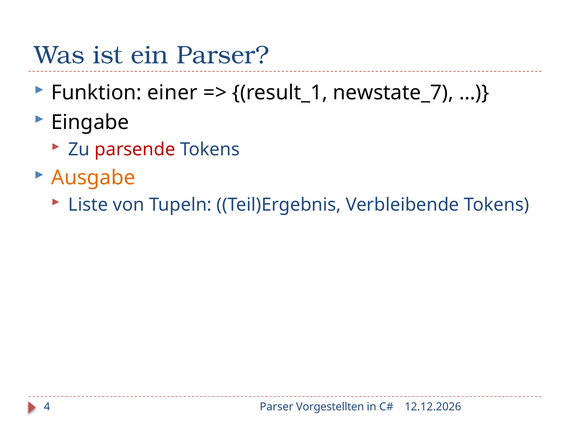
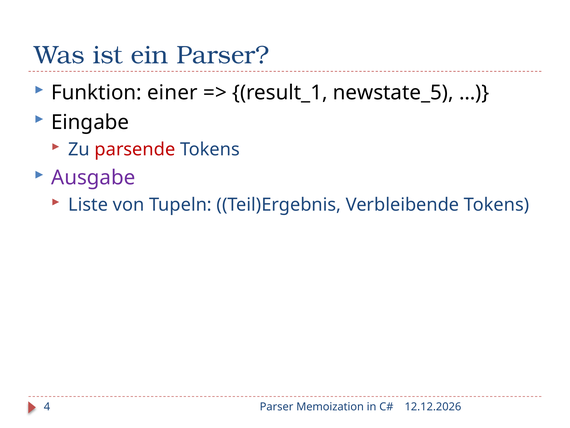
newstate_7: newstate_7 -> newstate_5 (393, 93)
Ausgabe colour: orange -> purple (93, 178)
Vorgestellten: Vorgestellten -> Memoization (330, 406)
